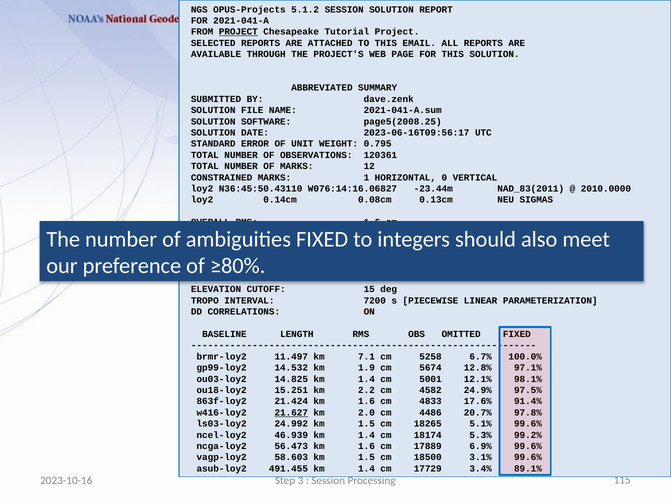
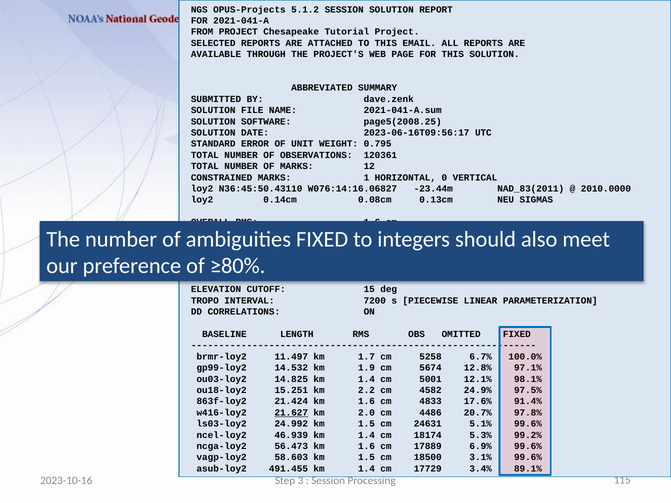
PROJECT underline: present -> none (238, 32)
7.1: 7.1 -> 1.7 (366, 357)
18265: 18265 -> 24631 (428, 424)
